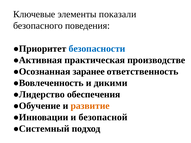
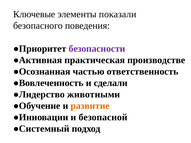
безопасности colour: blue -> purple (97, 49)
заранее: заранее -> частью (89, 72)
дикими: дикими -> сделали (111, 83)
обеспечения: обеспечения -> животными (94, 94)
